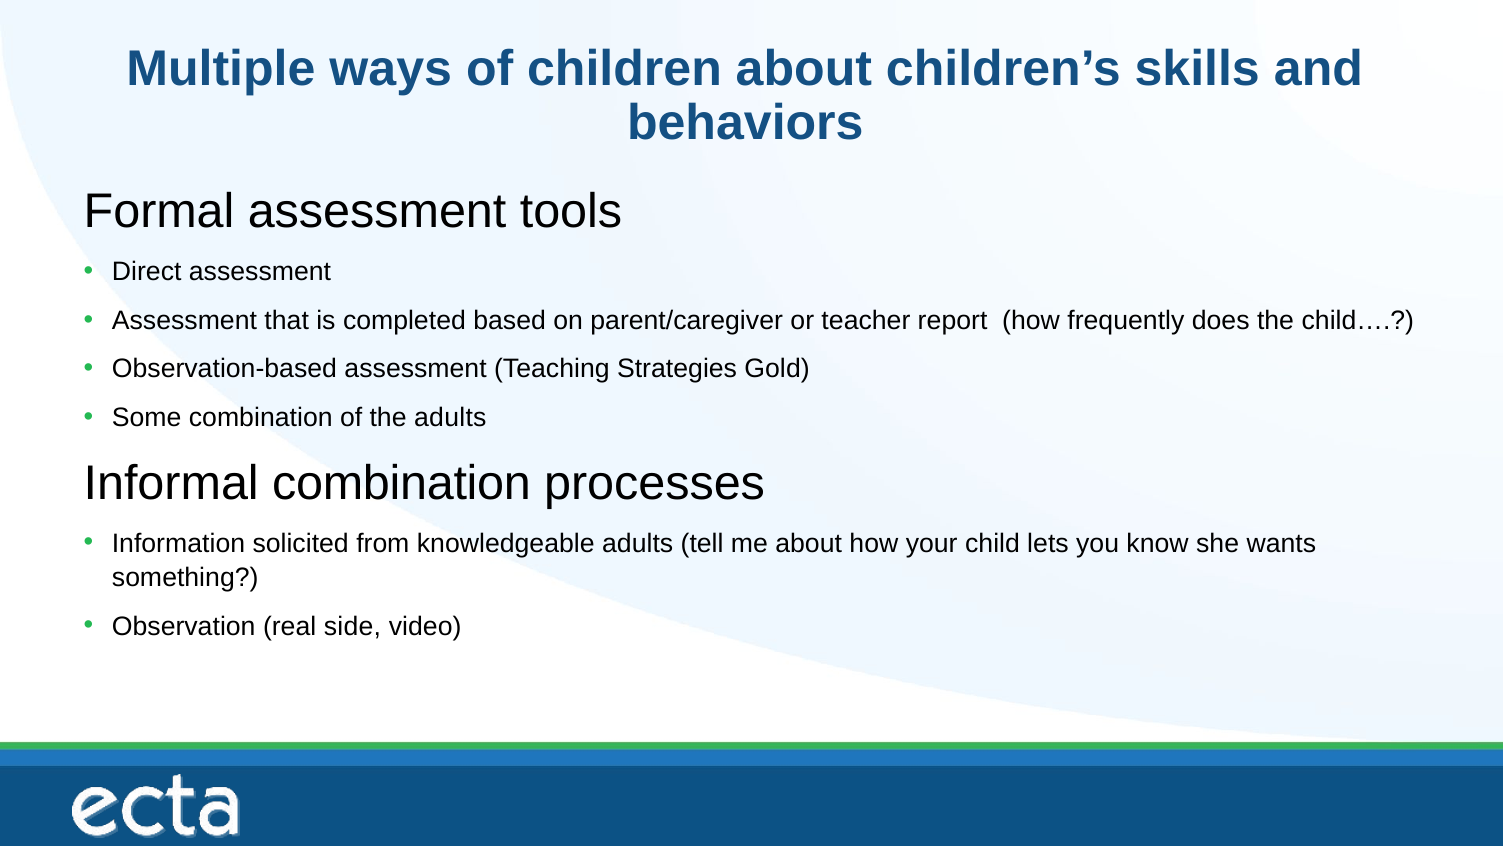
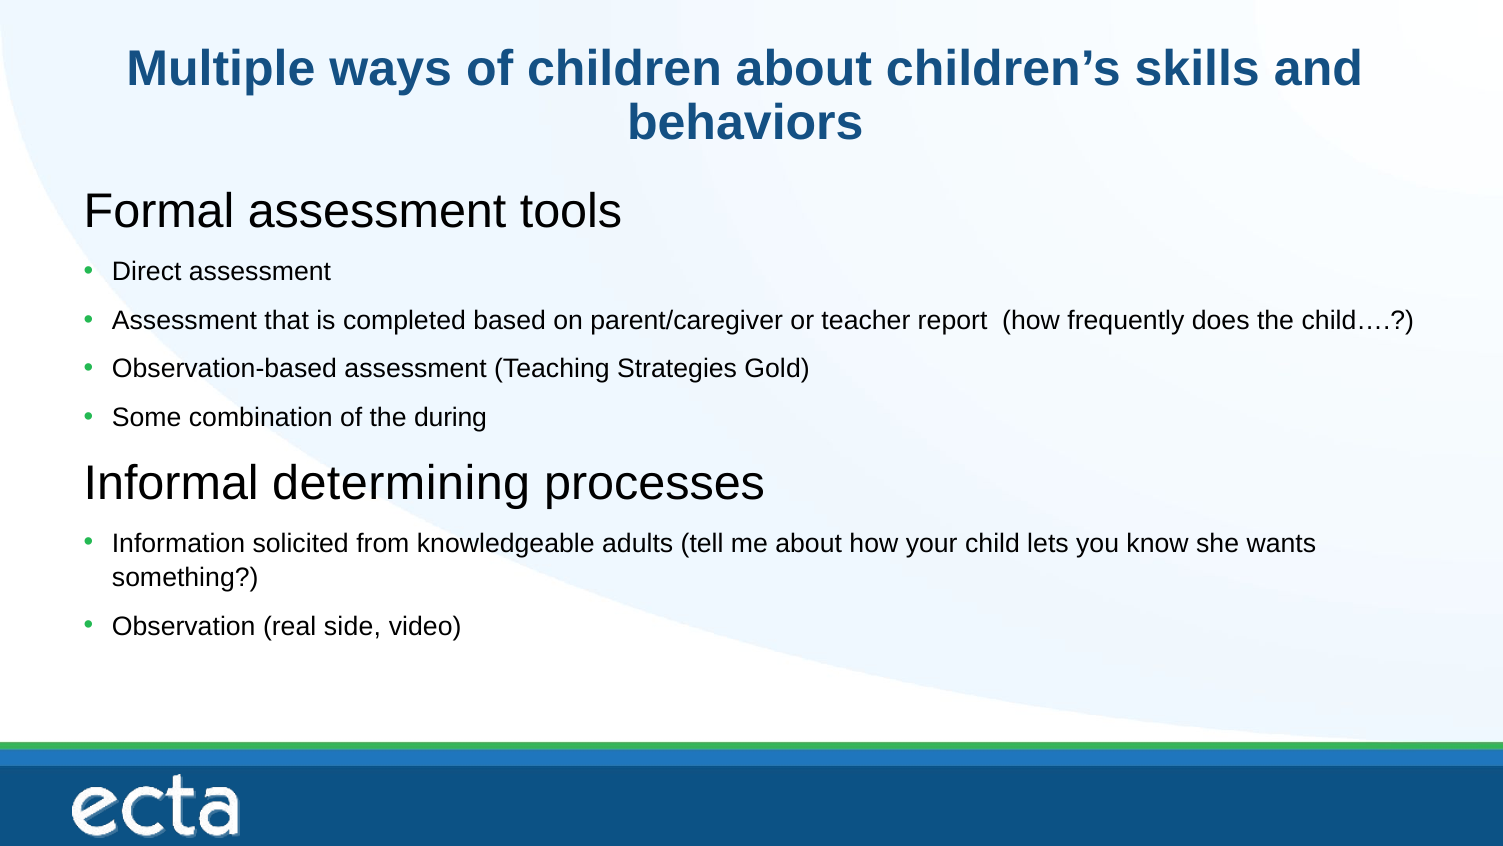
the adults: adults -> during (451, 417)
Informal combination: combination -> determining (401, 483)
